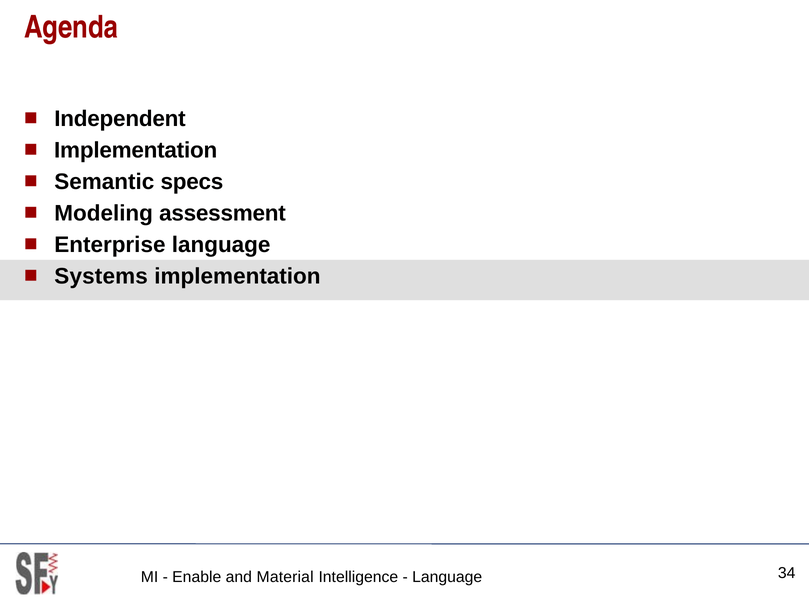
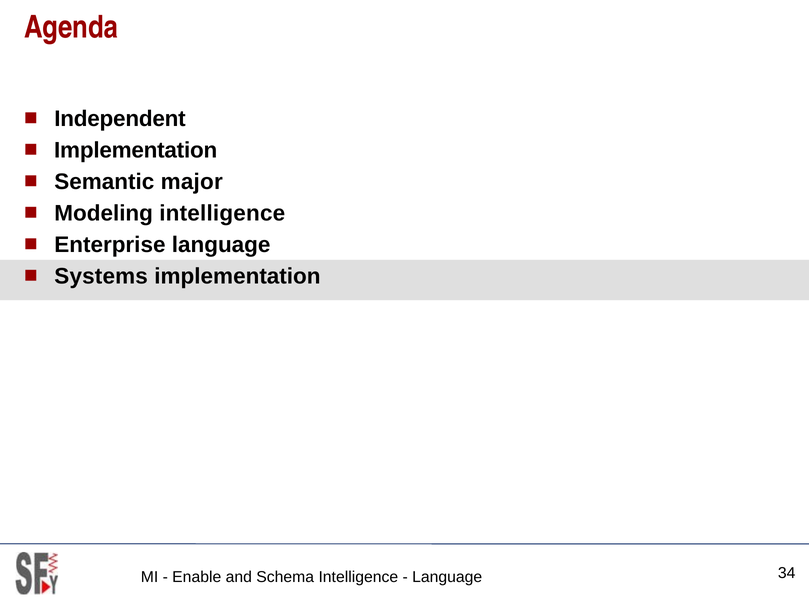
specs: specs -> major (192, 182)
Modeling assessment: assessment -> intelligence (222, 213)
Material: Material -> Schema (285, 577)
